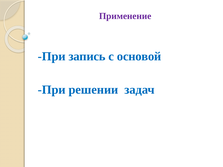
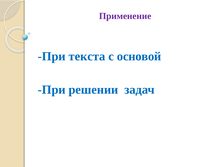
запись: запись -> текста (87, 56)
